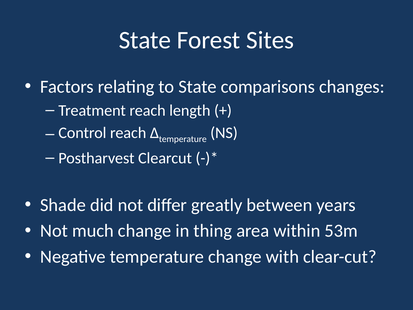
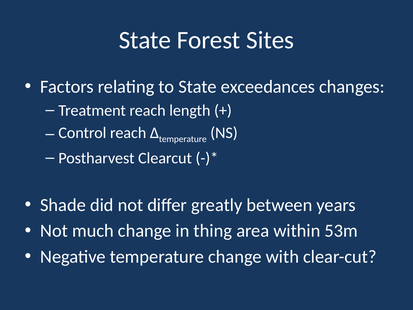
comparisons: comparisons -> exceedances (268, 87)
